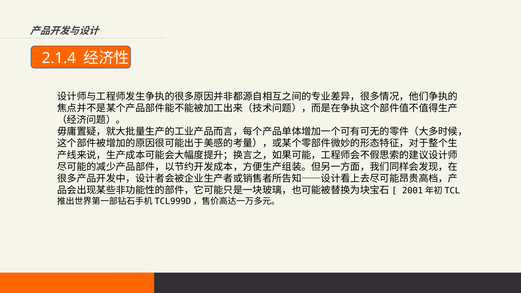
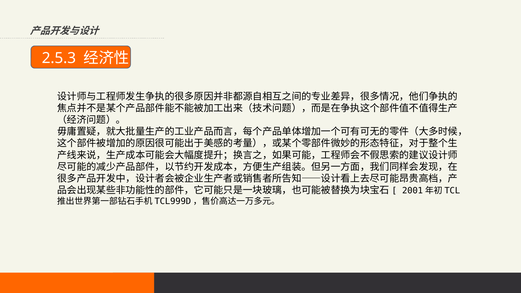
2.1.4: 2.1.4 -> 2.5.3 (59, 58)
